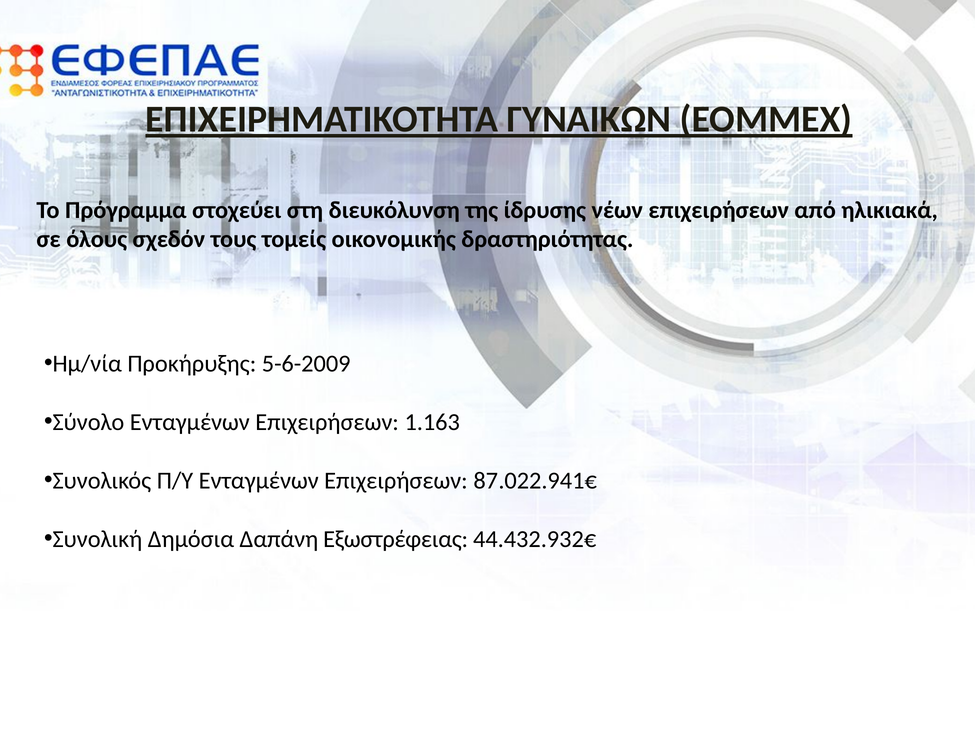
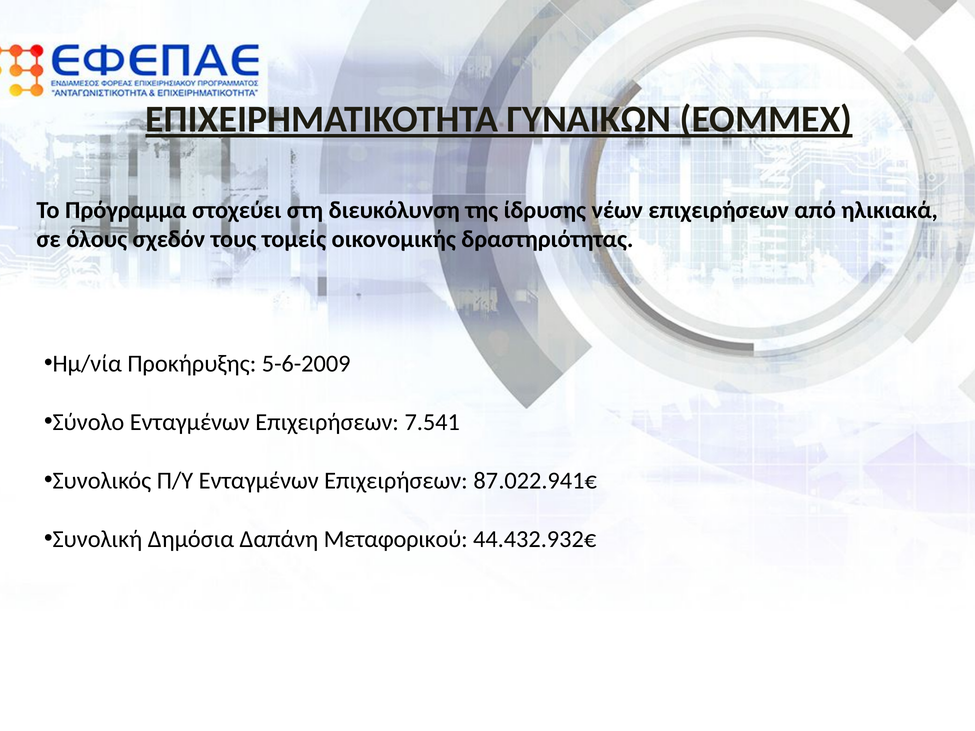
1.163: 1.163 -> 7.541 (432, 422)
Εξωστρέφειας: Εξωστρέφειας -> Μεταφορικού (396, 539)
